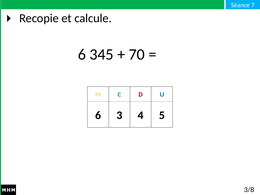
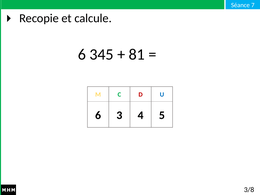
70: 70 -> 81 (137, 54)
